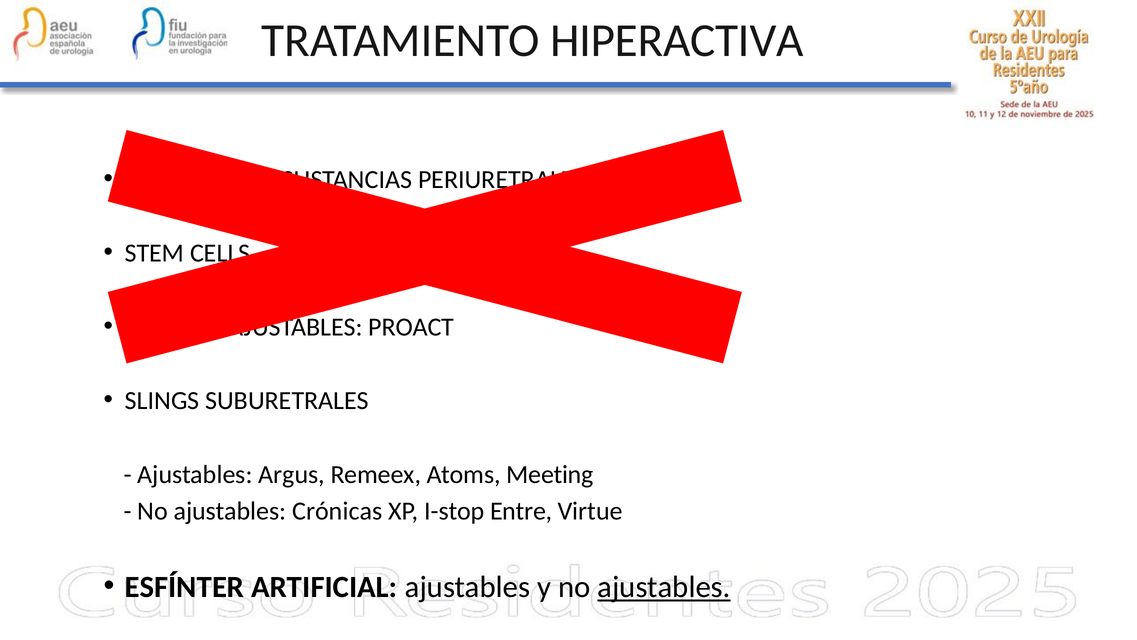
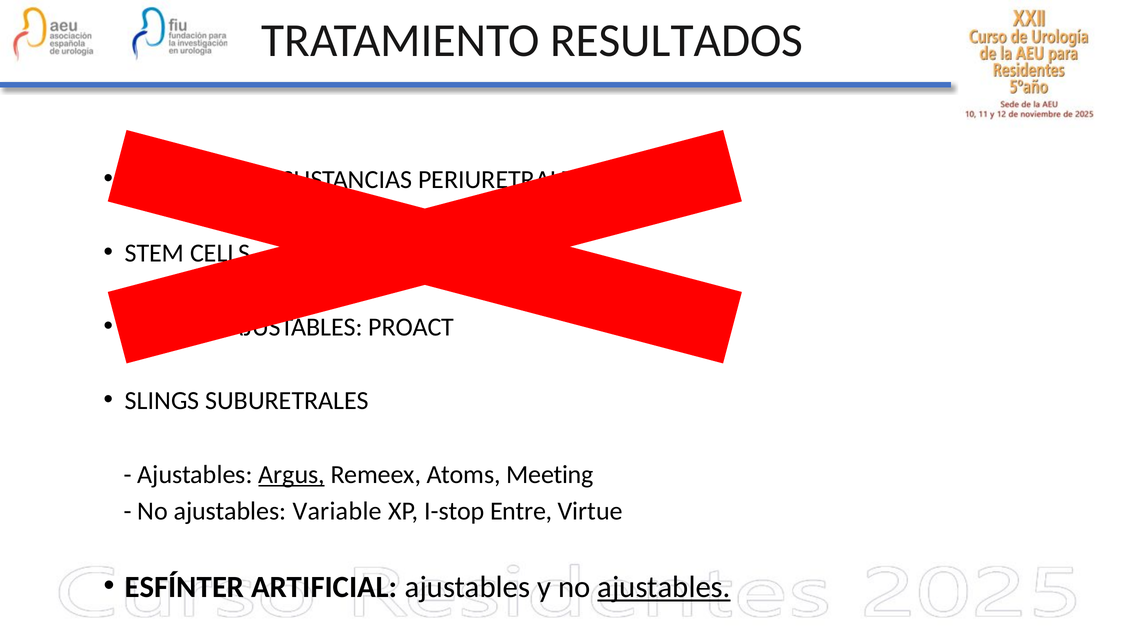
HIPERACTIVA: HIPERACTIVA -> RESULTADOS (677, 41)
Argus underline: none -> present (292, 474)
Crónicas: Crónicas -> Variable (337, 511)
